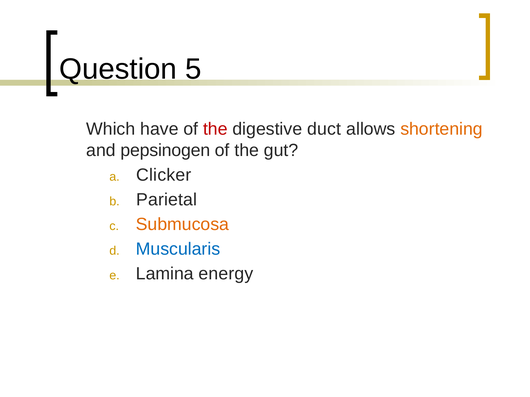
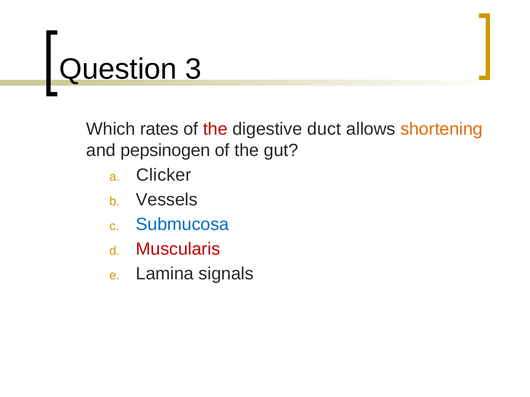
5: 5 -> 3 (193, 69)
have: have -> rates (159, 129)
Parietal: Parietal -> Vessels (167, 200)
Submucosa colour: orange -> blue (182, 225)
Muscularis colour: blue -> red (178, 249)
energy: energy -> signals (226, 274)
